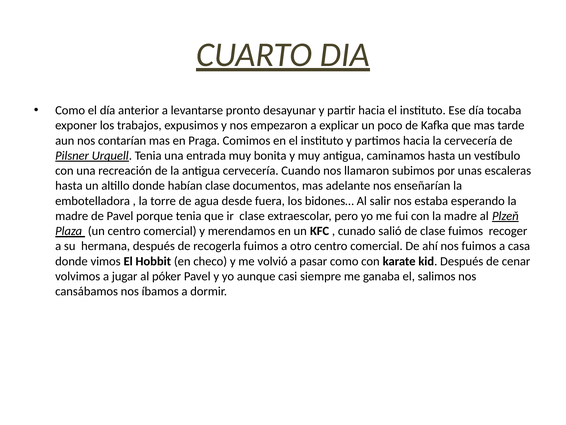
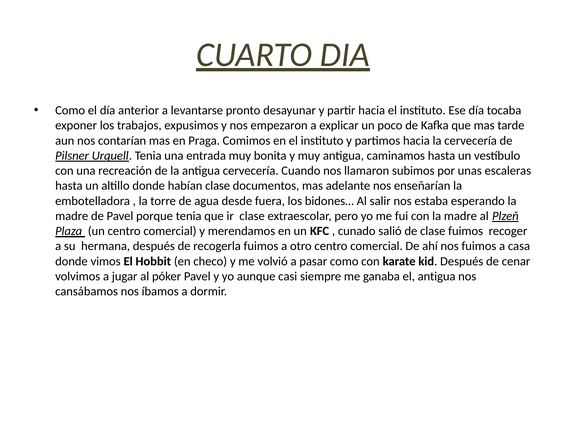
el salimos: salimos -> antigua (437, 276)
